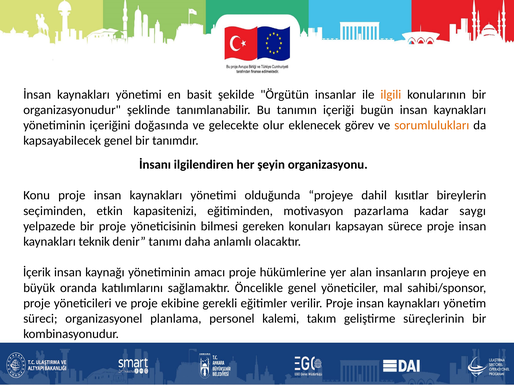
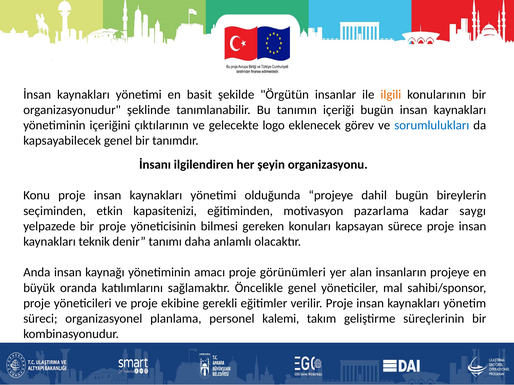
doğasında: doğasında -> çıktılarının (162, 125)
olur: olur -> logo (274, 125)
sorumlulukları colour: orange -> blue (432, 125)
dahil kısıtlar: kısıtlar -> bugün (412, 196)
İçerik: İçerik -> Anda (37, 273)
hükümlerine: hükümlerine -> görünümleri (293, 273)
